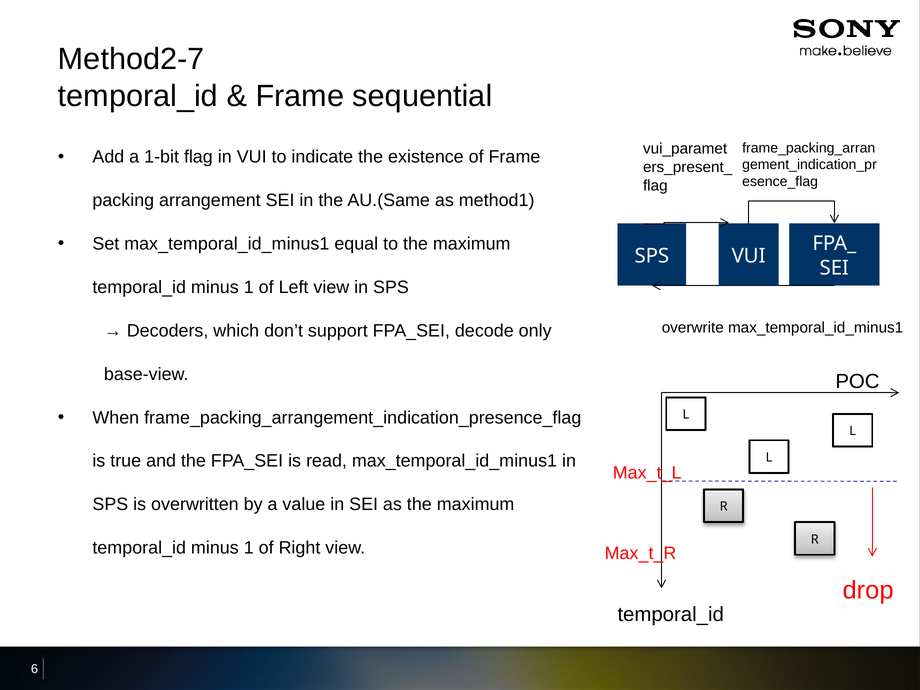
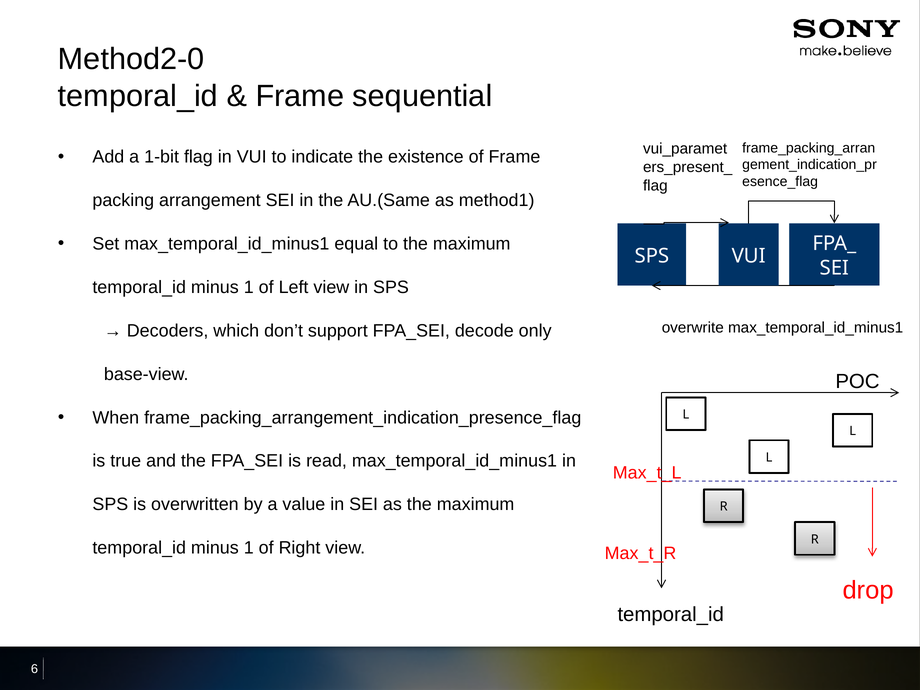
Method2-7: Method2-7 -> Method2-0 (131, 59)
